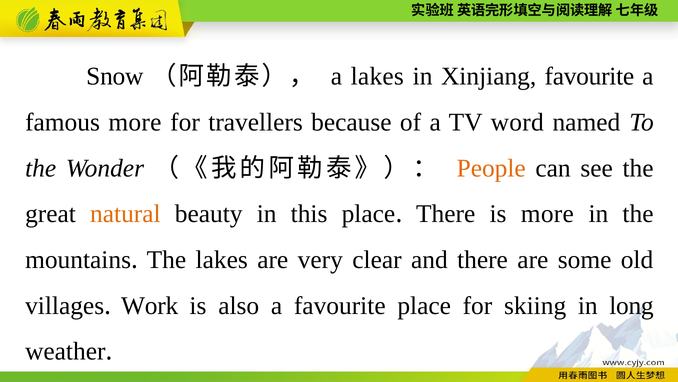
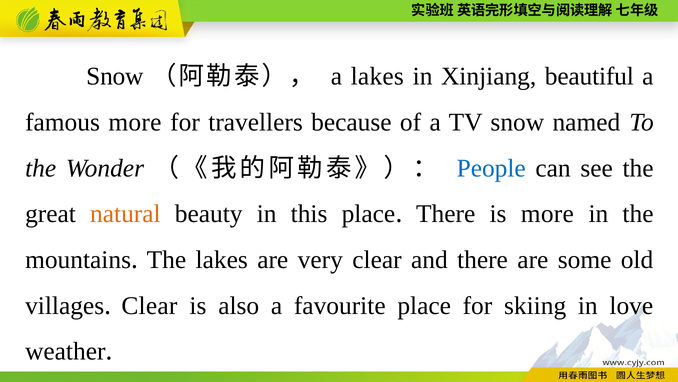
Xinjiang favourite: favourite -> beautiful (589, 76)
TV word: word -> snow (517, 122)
People colour: orange -> blue (491, 168)
Work: Work -> Clear (149, 305)
long: long -> love (631, 305)
